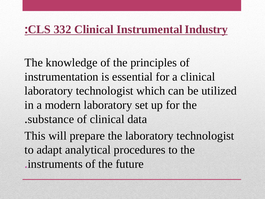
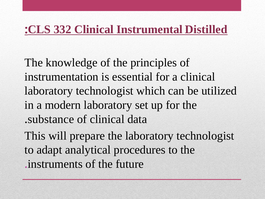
Industry: Industry -> Distilled (206, 29)
